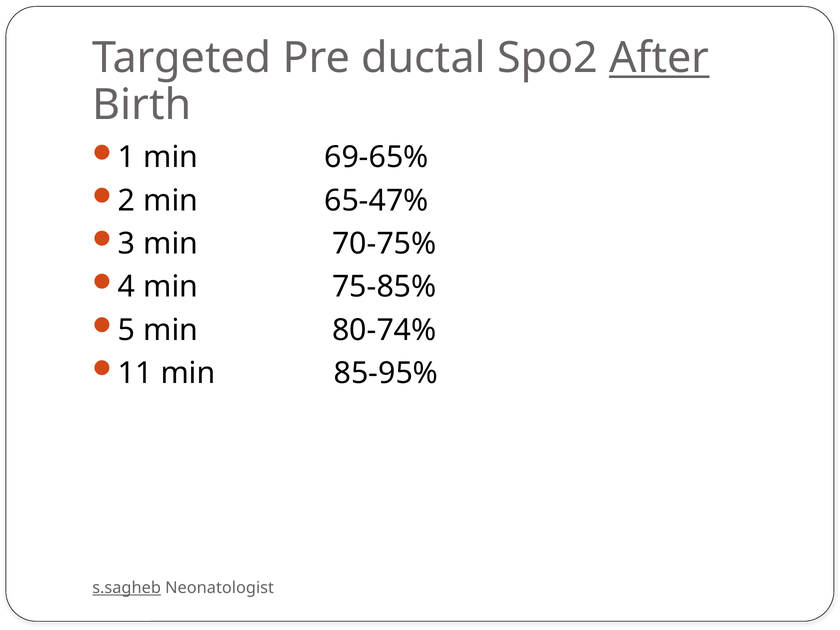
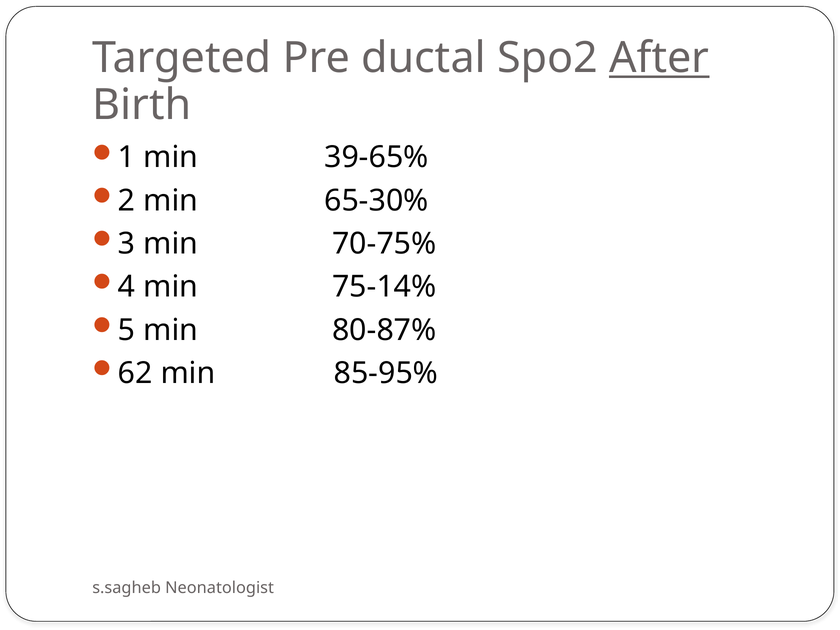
69-65%: 69-65% -> 39-65% (376, 157)
65-47%: 65-47% -> 65-30% (376, 201)
75-85%: 75-85% -> 75-14% (384, 287)
80-74%: 80-74% -> 80-87% (384, 330)
11: 11 -> 62 (135, 373)
s.sagheb underline: present -> none (127, 588)
